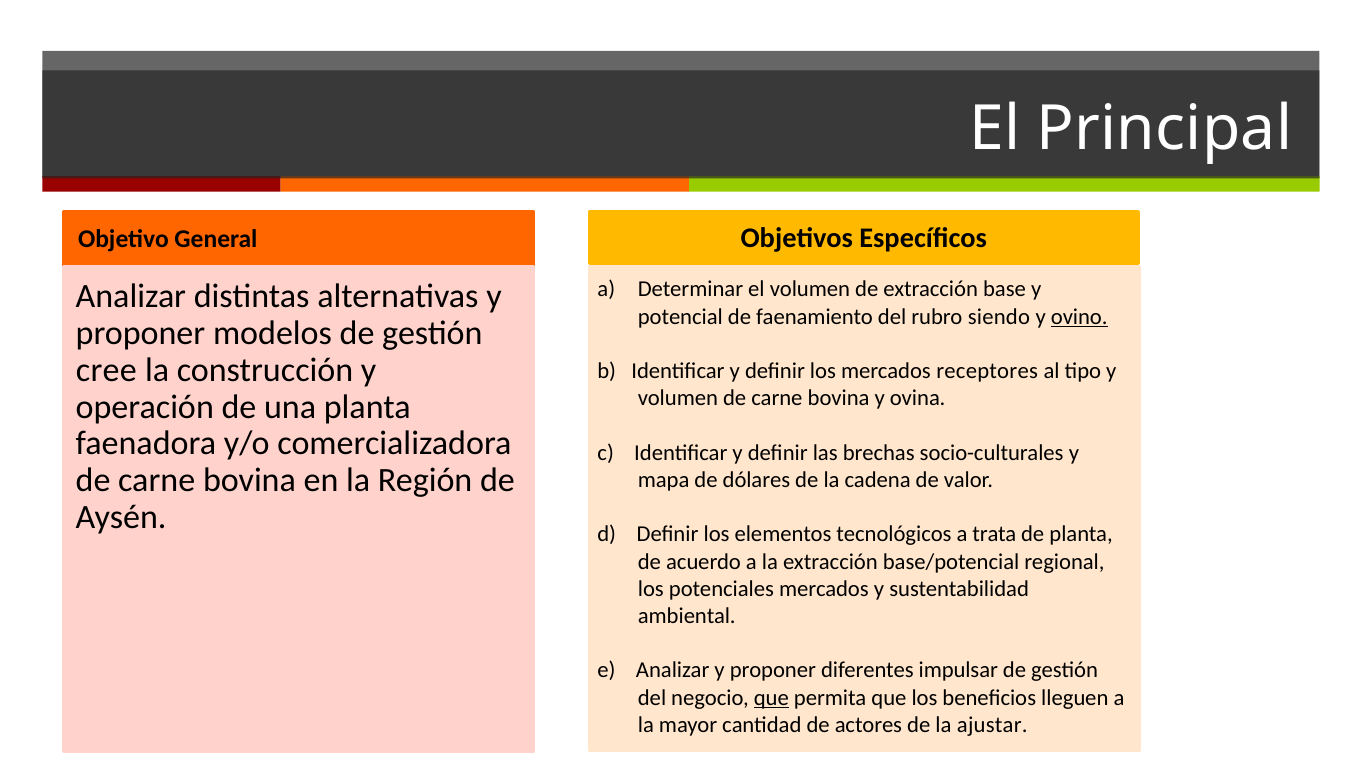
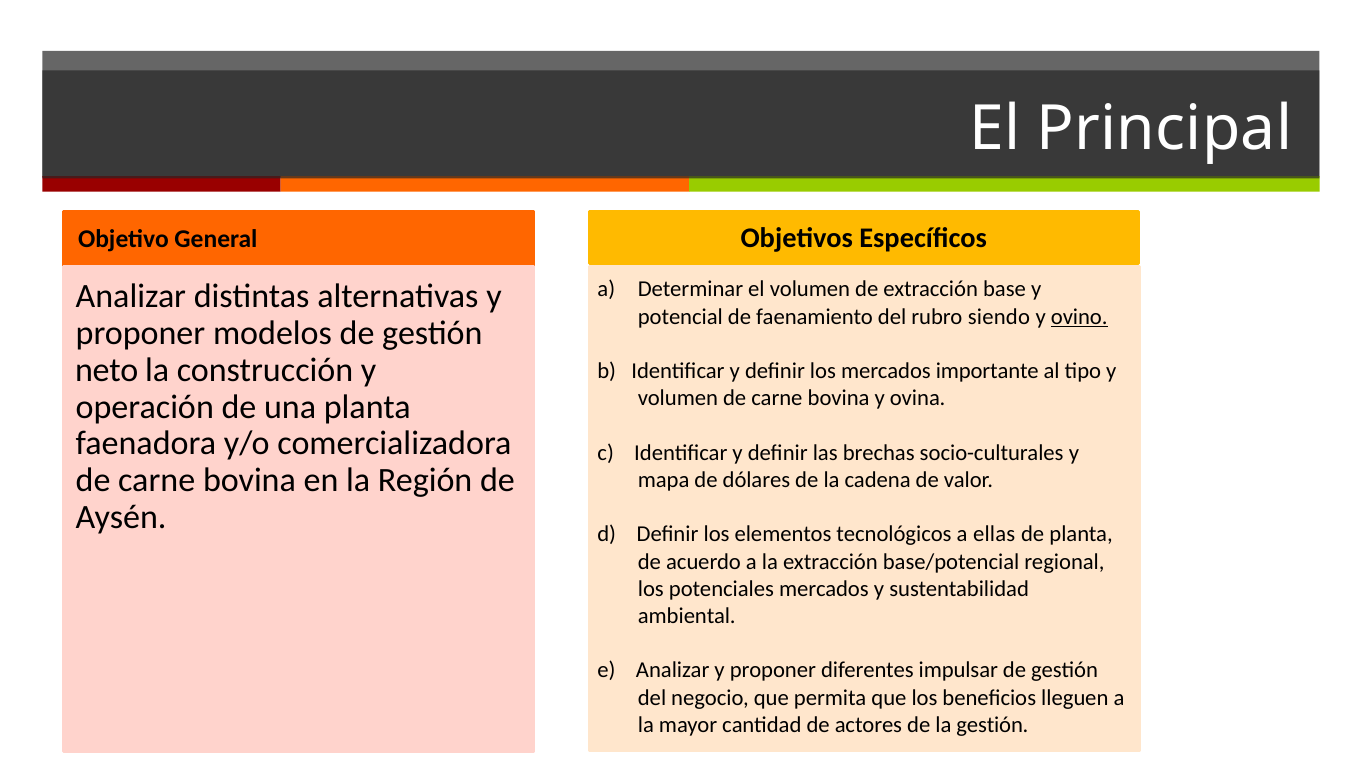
cree: cree -> neto (107, 370)
receptores: receptores -> importante (987, 371)
trata: trata -> ellas (994, 534)
que underline: present -> none (771, 698)
la ajustar: ajustar -> gestión (992, 725)
